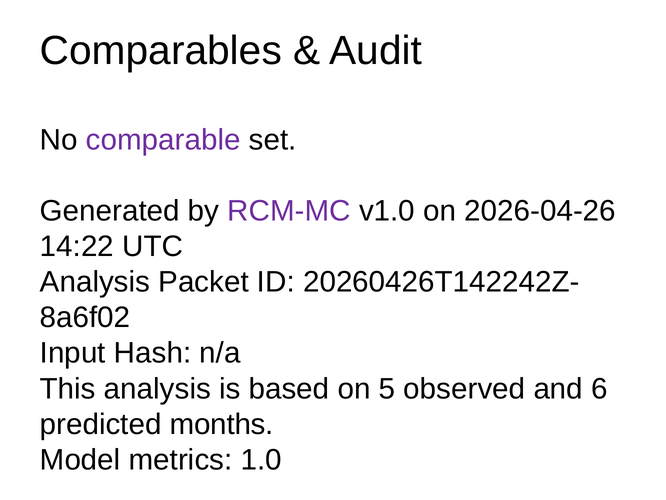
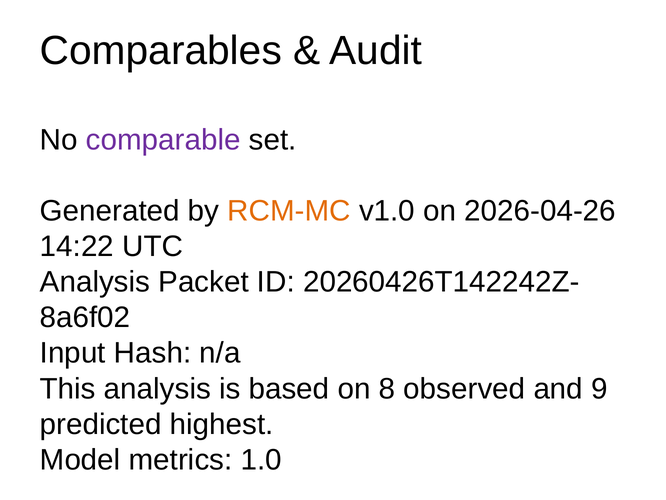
RCM-MC colour: purple -> orange (289, 211)
5: 5 -> 8 (387, 388)
6: 6 -> 9 (599, 388)
months: months -> highest (222, 424)
